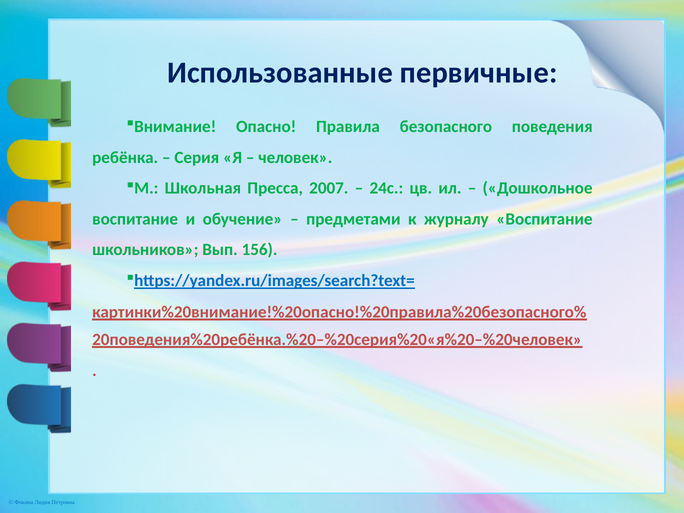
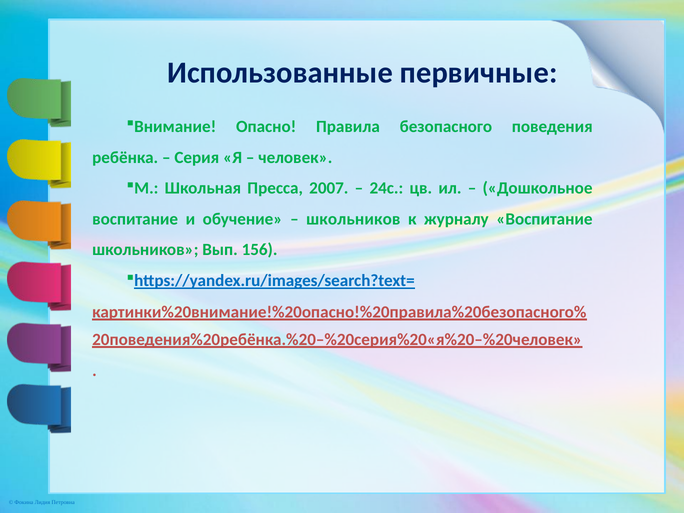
предметами: предметами -> школьников (353, 219)
